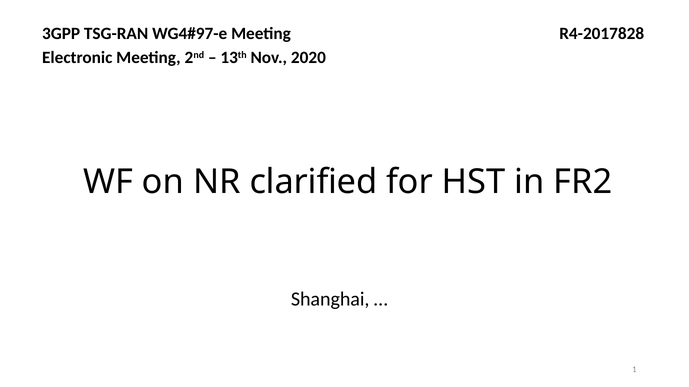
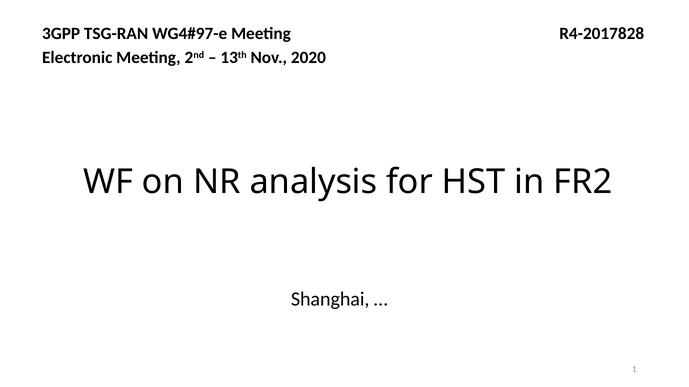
clarified: clarified -> analysis (313, 182)
